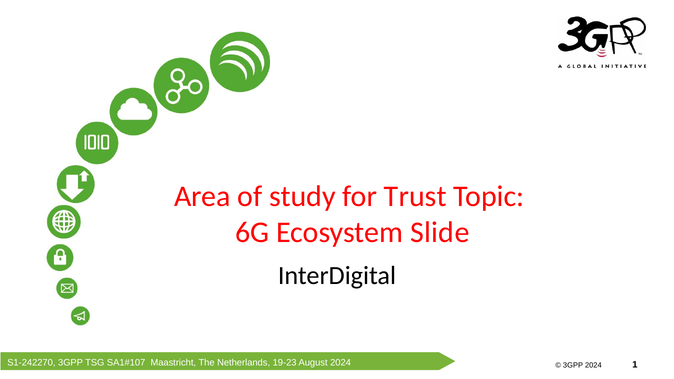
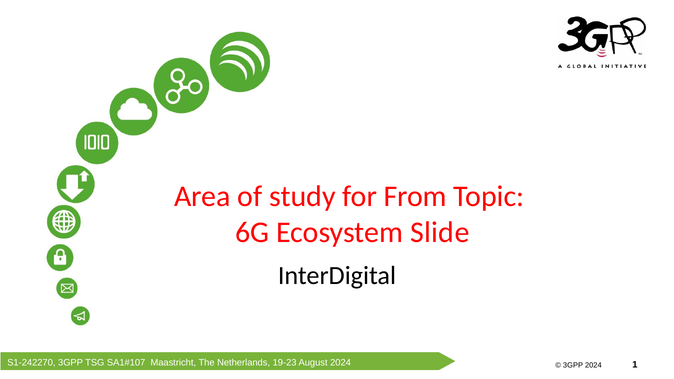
Trust: Trust -> From (415, 197)
